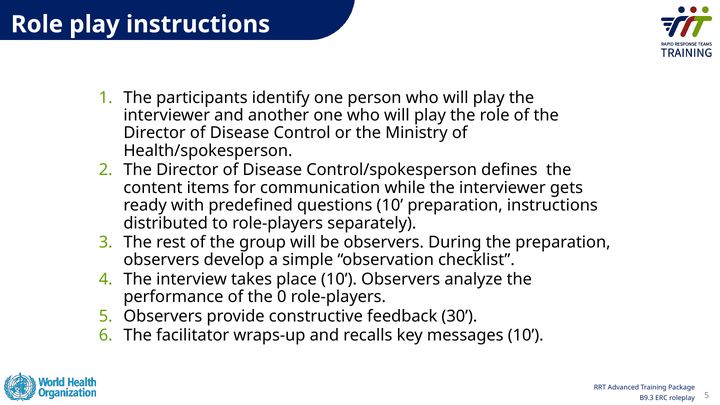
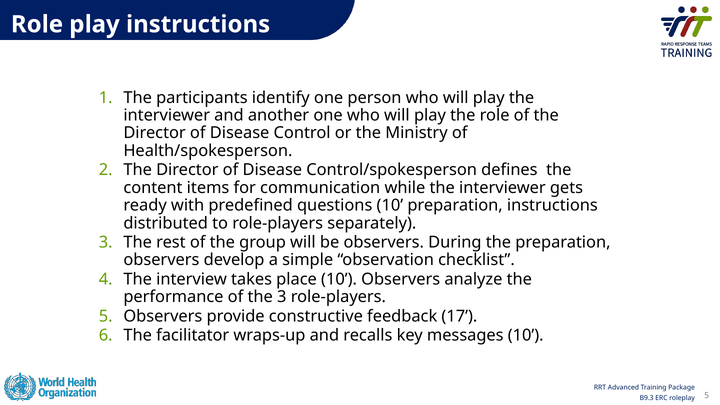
the 0: 0 -> 3 (282, 297)
30: 30 -> 17 (459, 316)
